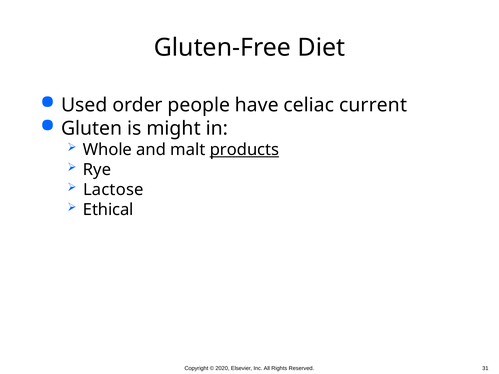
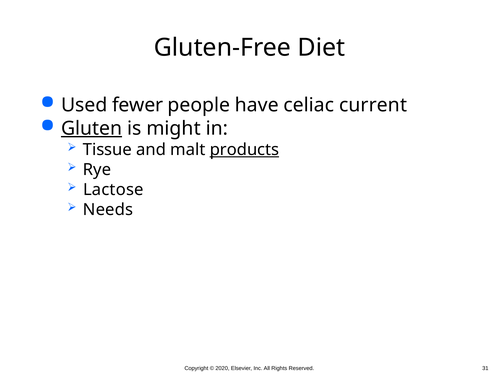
order: order -> fewer (138, 105)
Gluten underline: none -> present (92, 128)
Whole: Whole -> Tissue (107, 150)
Ethical: Ethical -> Needs (108, 210)
